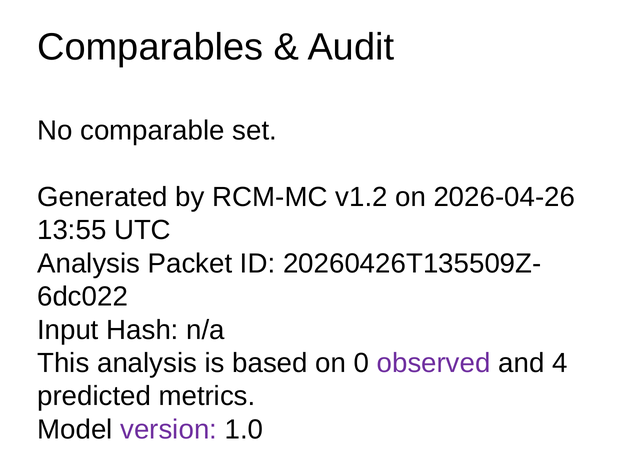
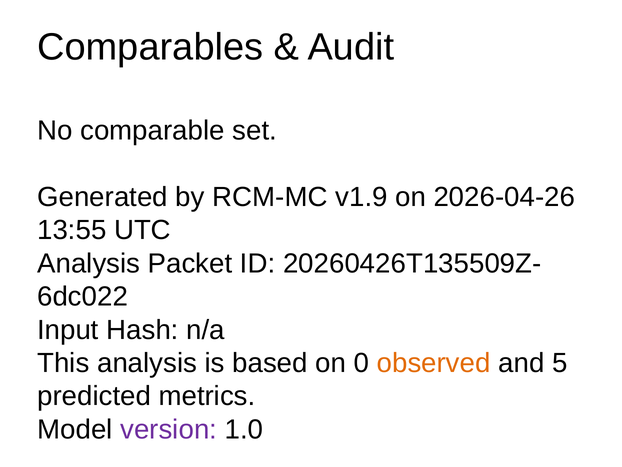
v1.2: v1.2 -> v1.9 (361, 197)
observed colour: purple -> orange (434, 363)
4: 4 -> 5 (560, 363)
